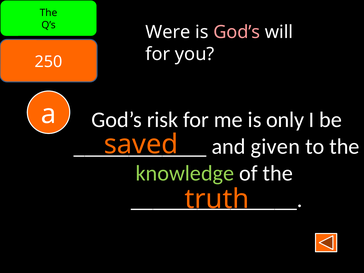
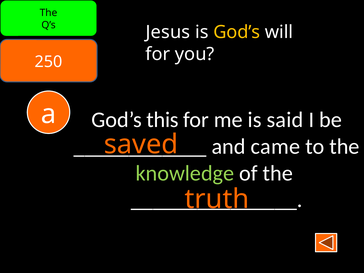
Were: Were -> Jesus (168, 32)
God’s colour: pink -> yellow (237, 32)
risk: risk -> this (163, 120)
only: only -> said (285, 120)
given: given -> came (275, 147)
